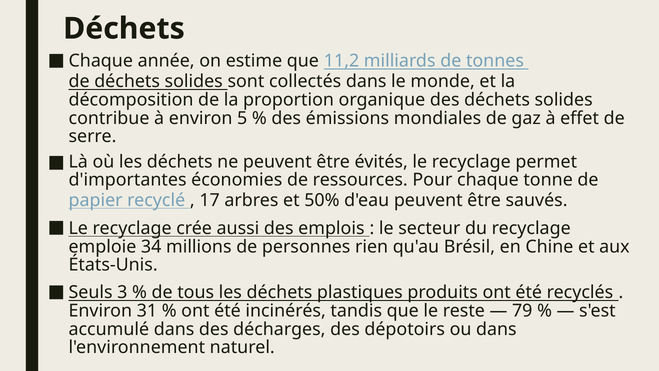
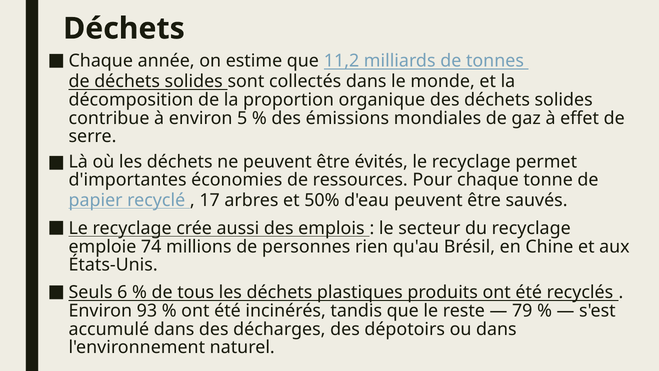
34: 34 -> 74 (151, 247)
3: 3 -> 6 (122, 292)
31: 31 -> 93 (147, 311)
